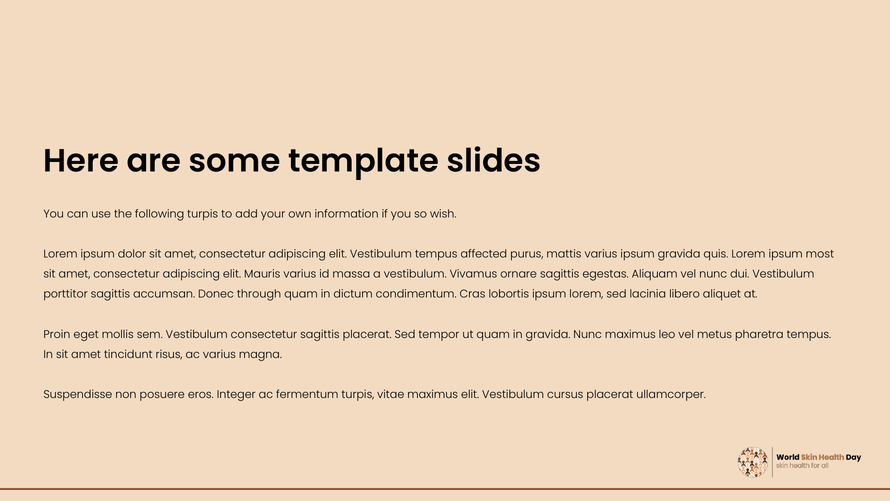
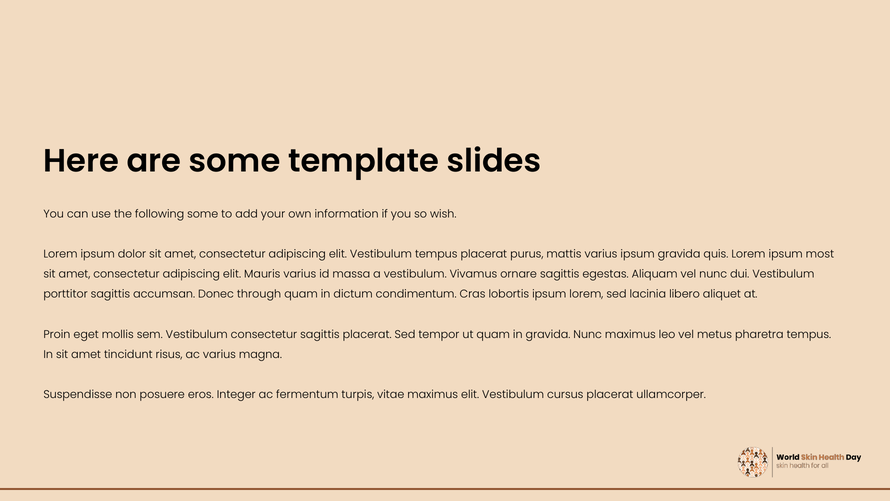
following turpis: turpis -> some (203, 214)
tempus affected: affected -> placerat (484, 254)
